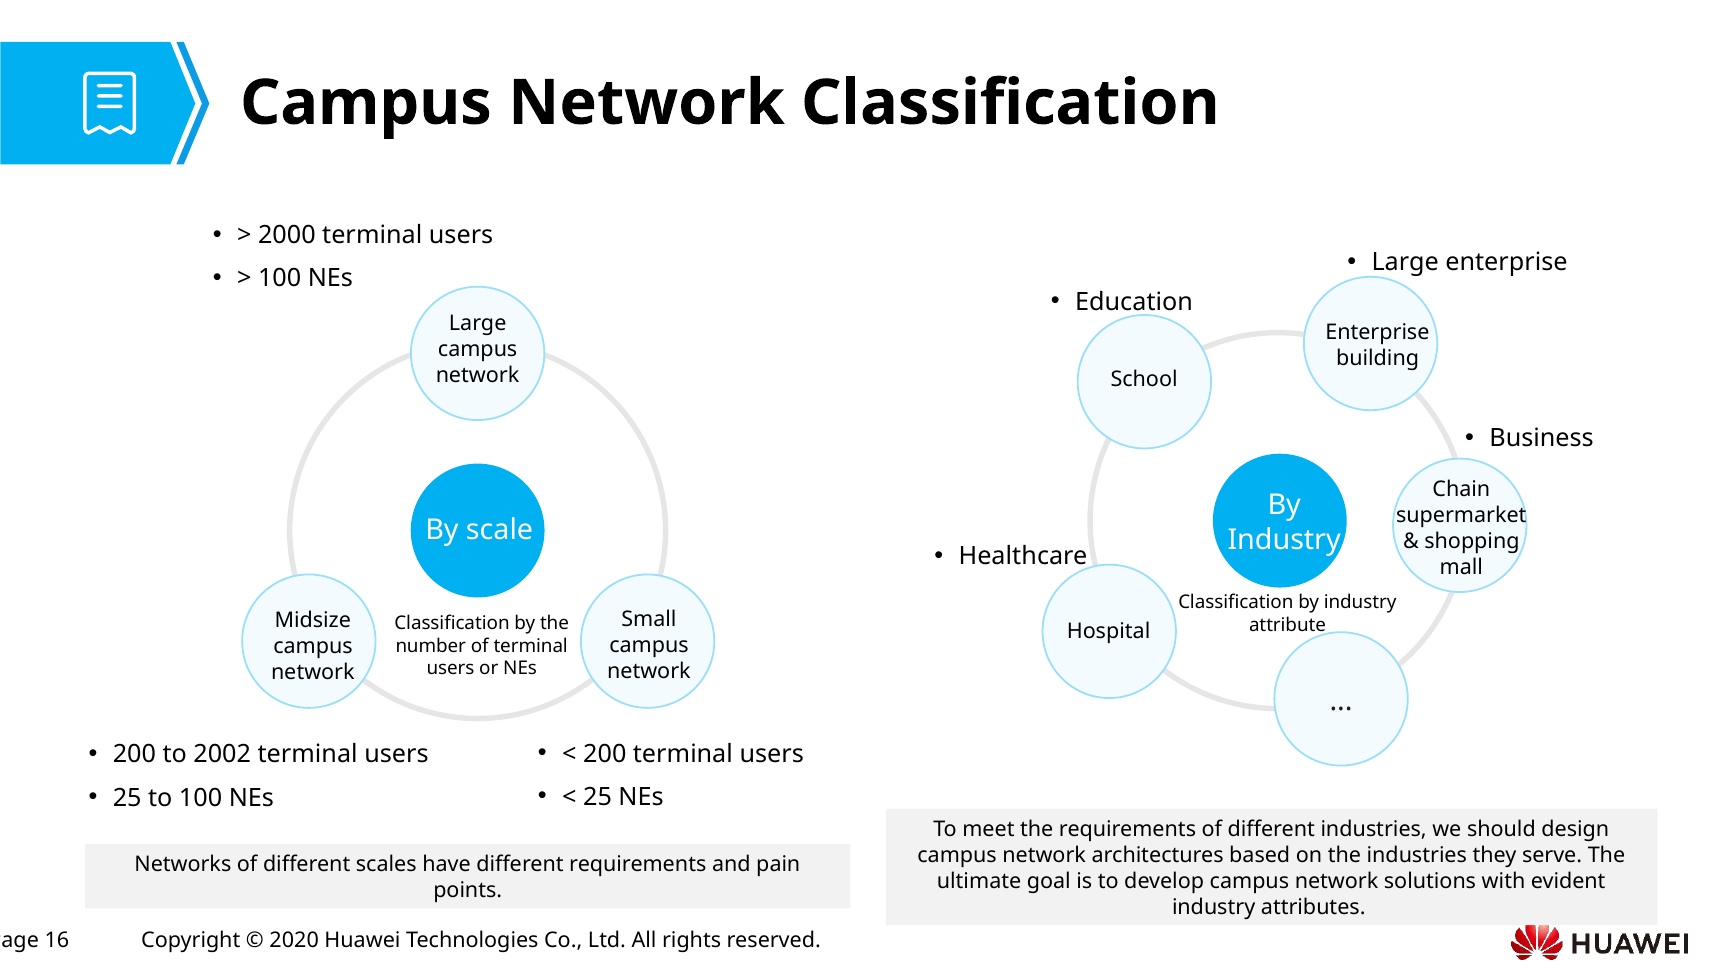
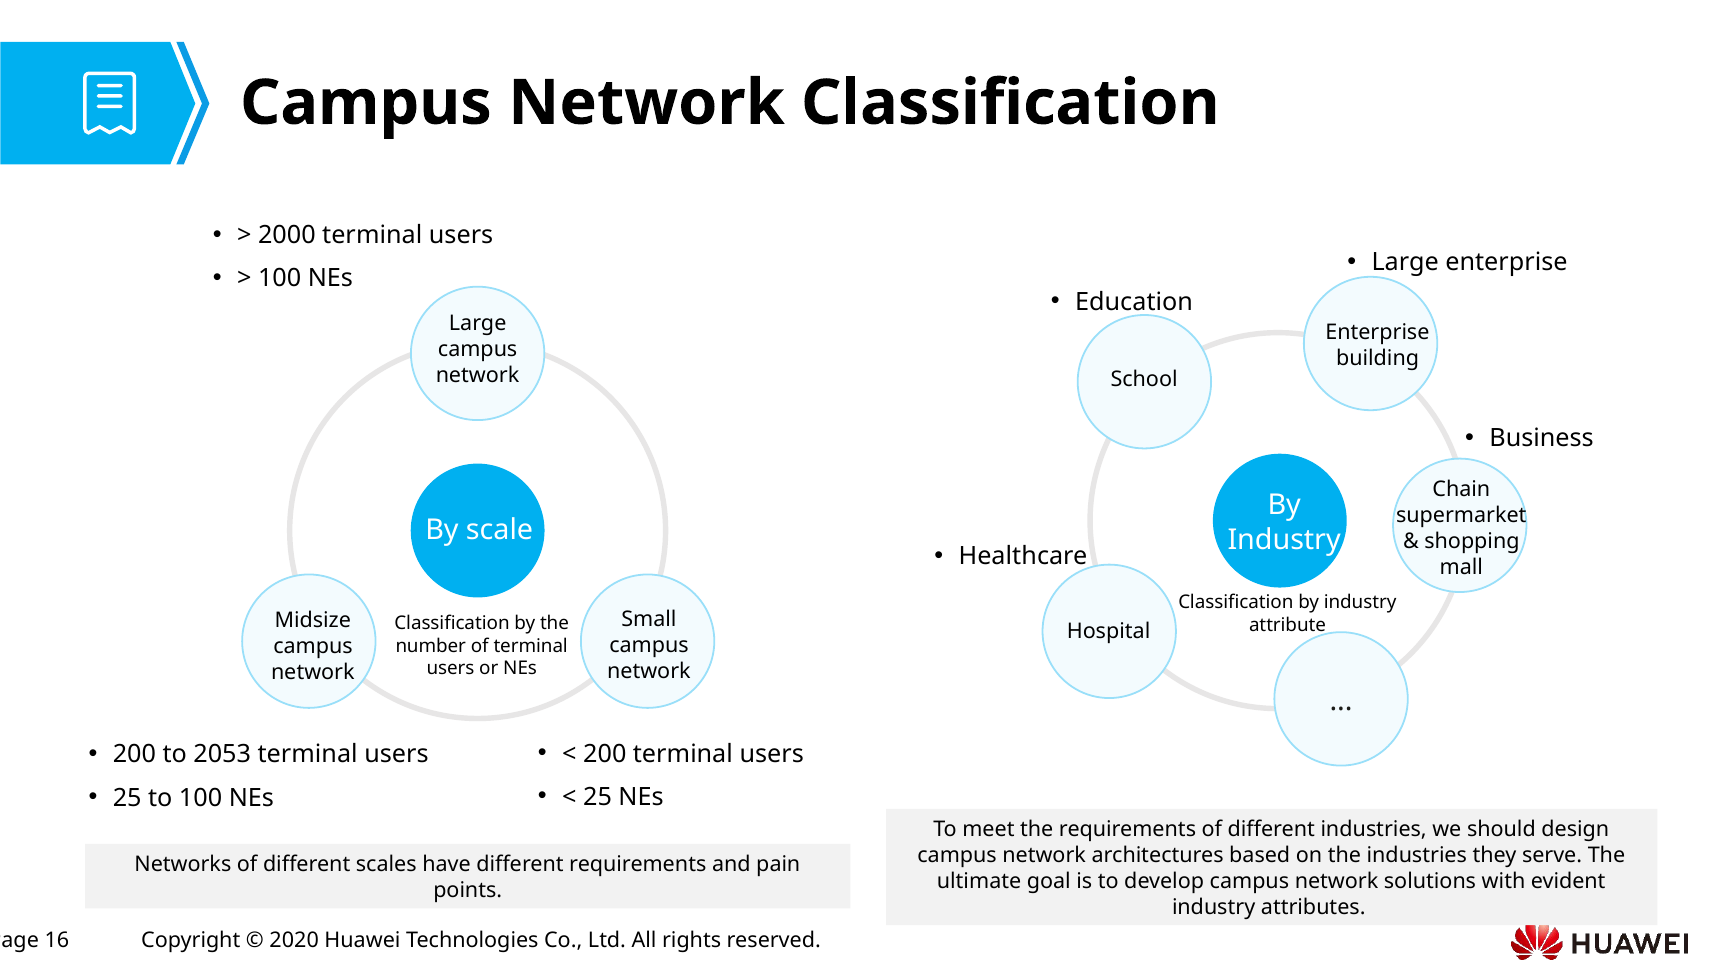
2002: 2002 -> 2053 (222, 755)
